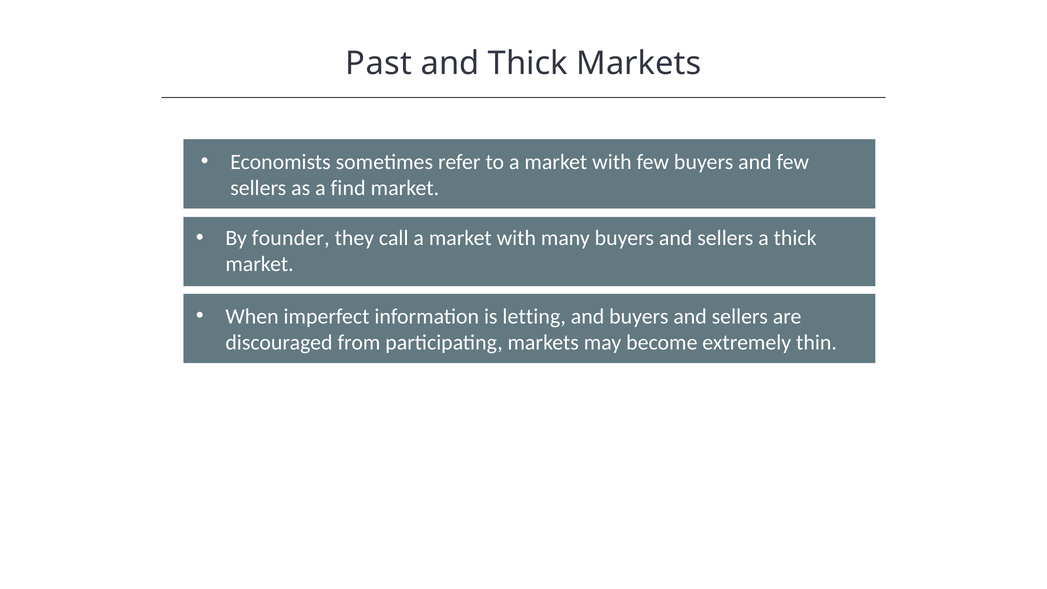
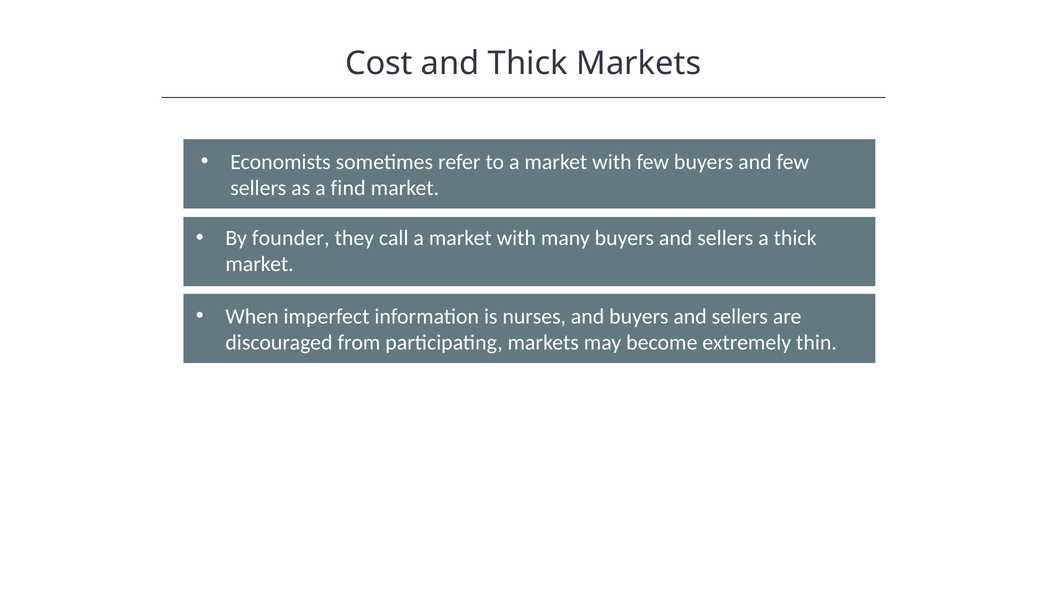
Past: Past -> Cost (379, 63)
letting: letting -> nurses (534, 316)
